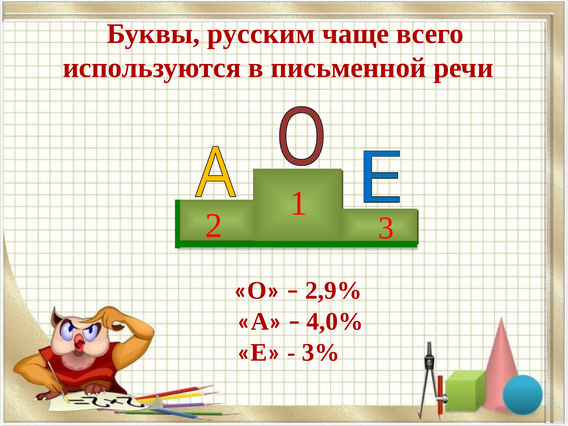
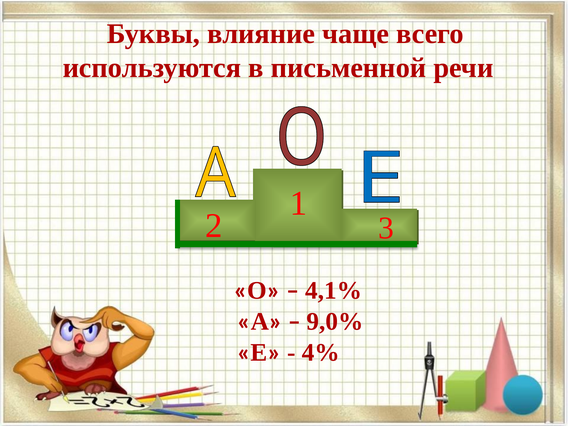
русским: русским -> влияние (261, 34)
2,9%: 2,9% -> 4,1% (334, 291)
4,0%: 4,0% -> 9,0% (335, 321)
3%: 3% -> 4% (321, 353)
